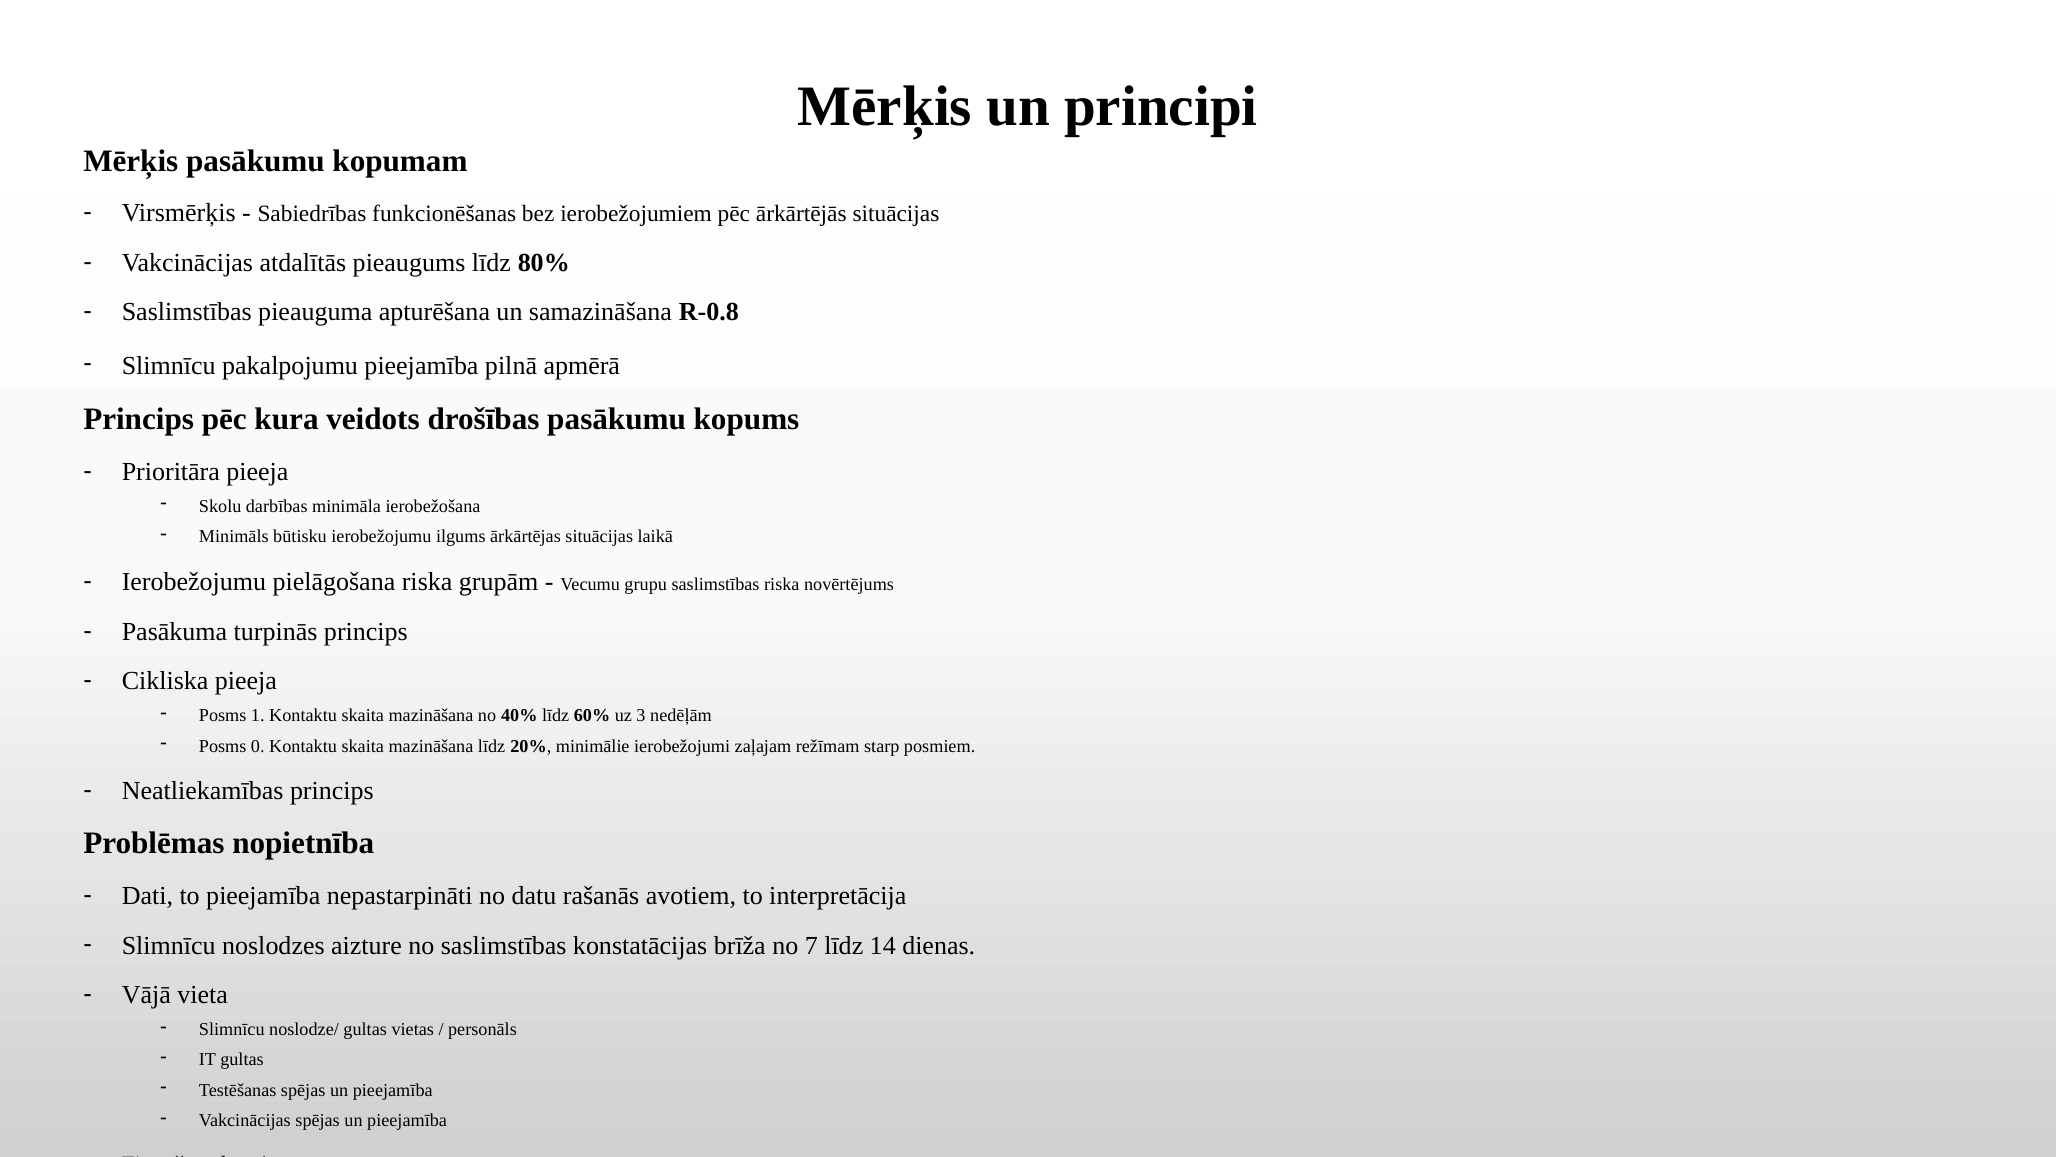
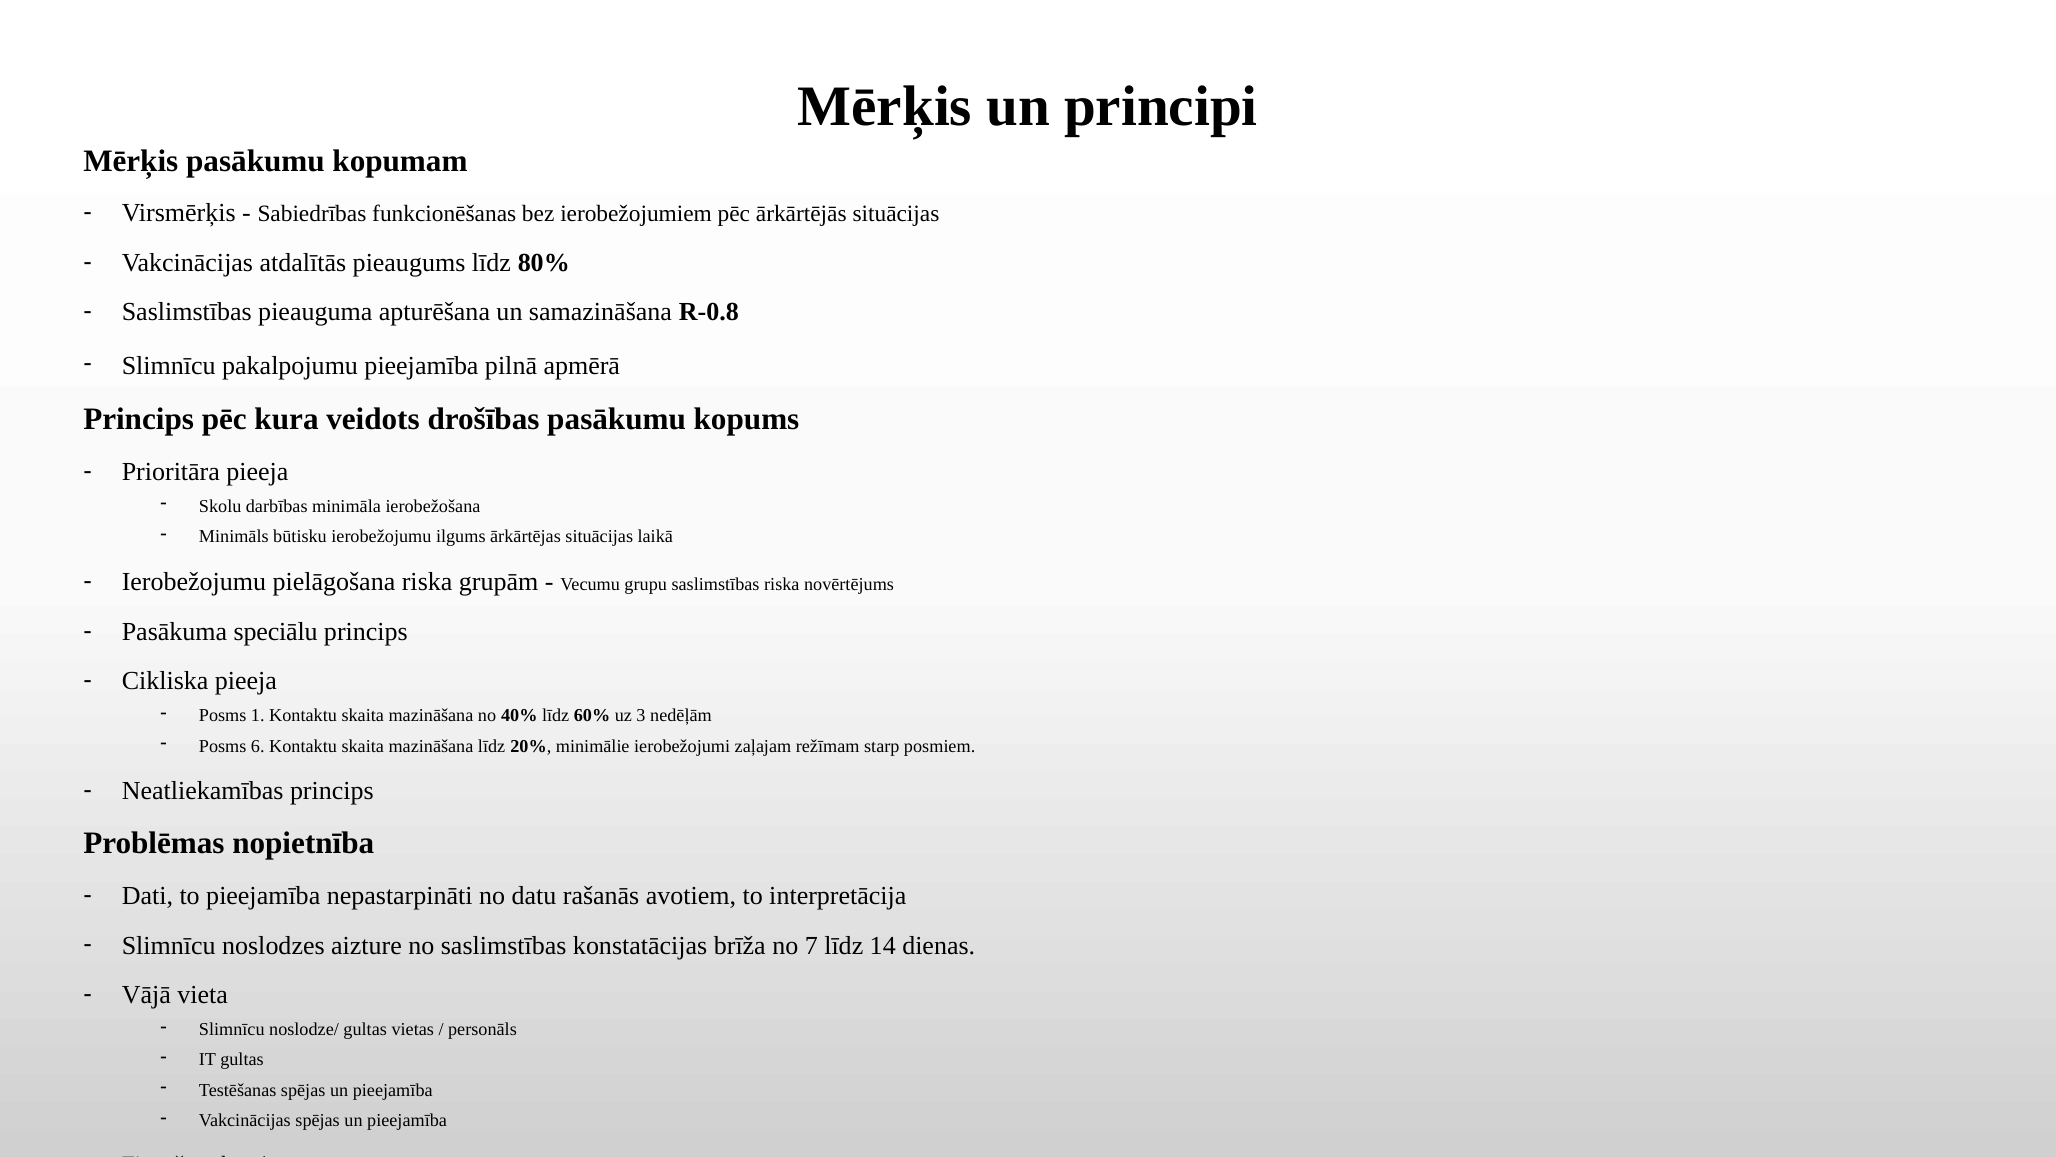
turpinās: turpinās -> speciālu (276, 631)
0: 0 -> 6 (258, 746)
